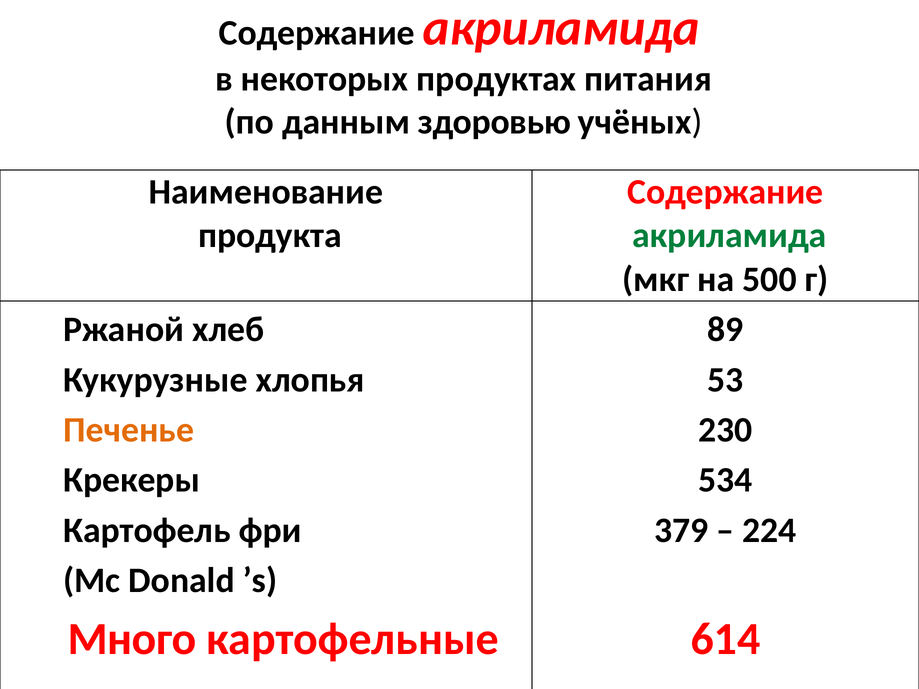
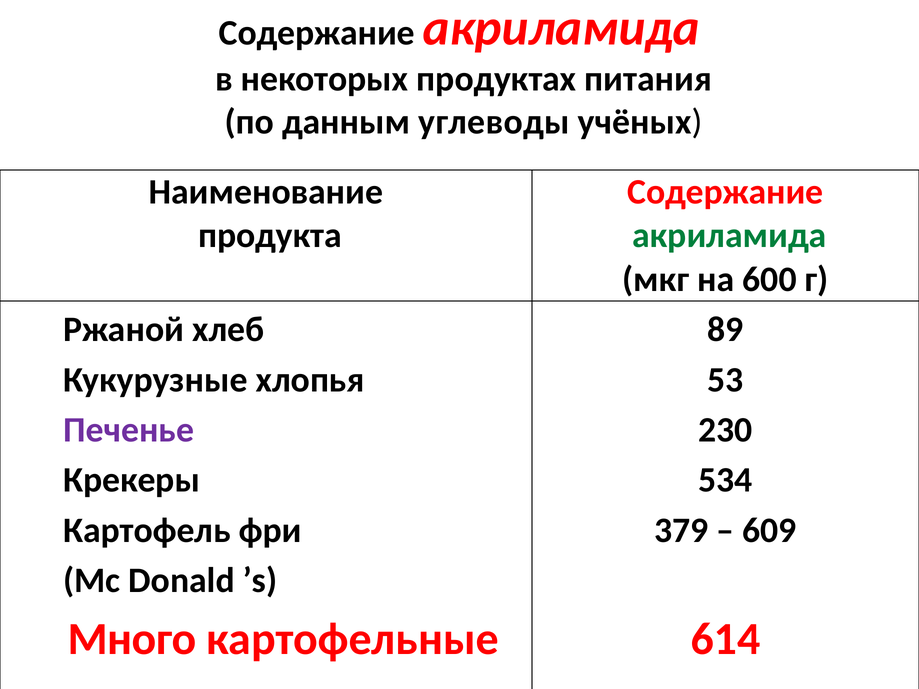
здоровью: здоровью -> углеводы (494, 122)
500: 500 -> 600 (770, 279)
Печенье colour: orange -> purple (129, 430)
224: 224 -> 609 (769, 531)
